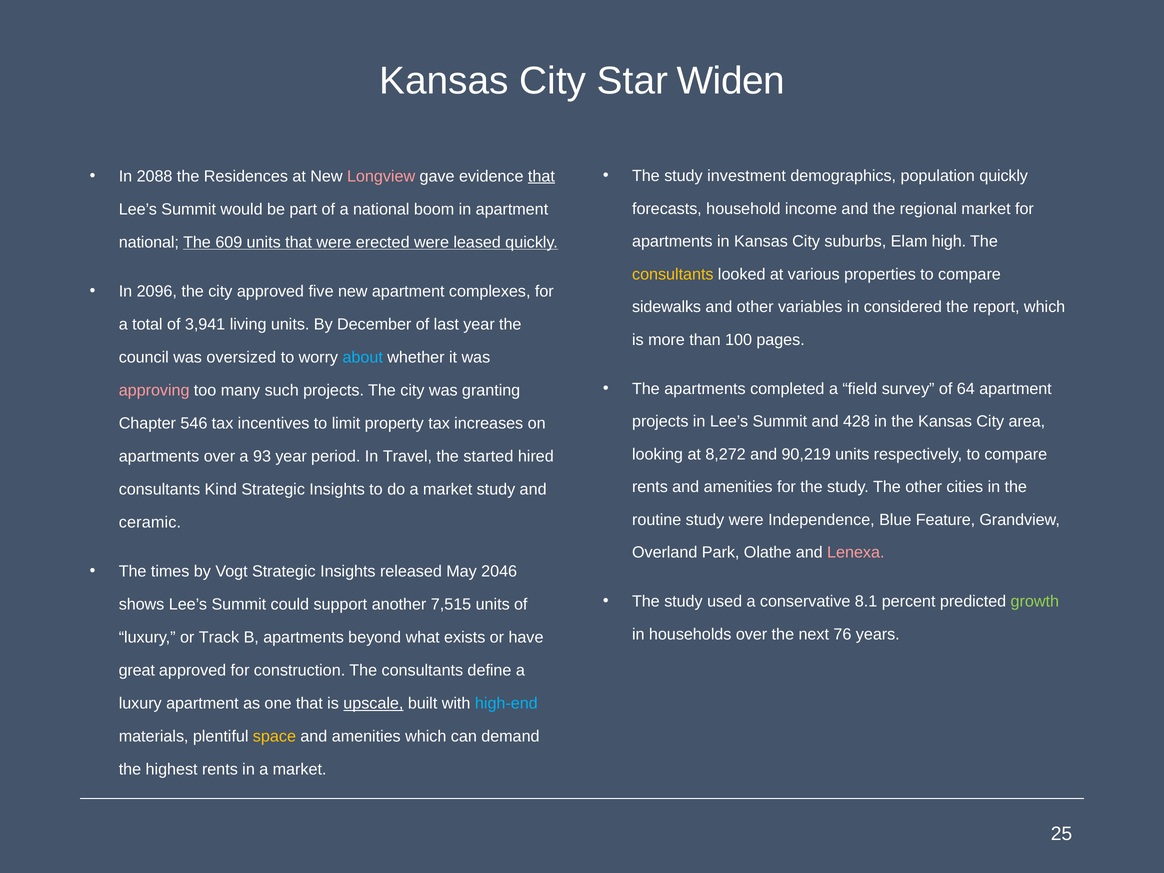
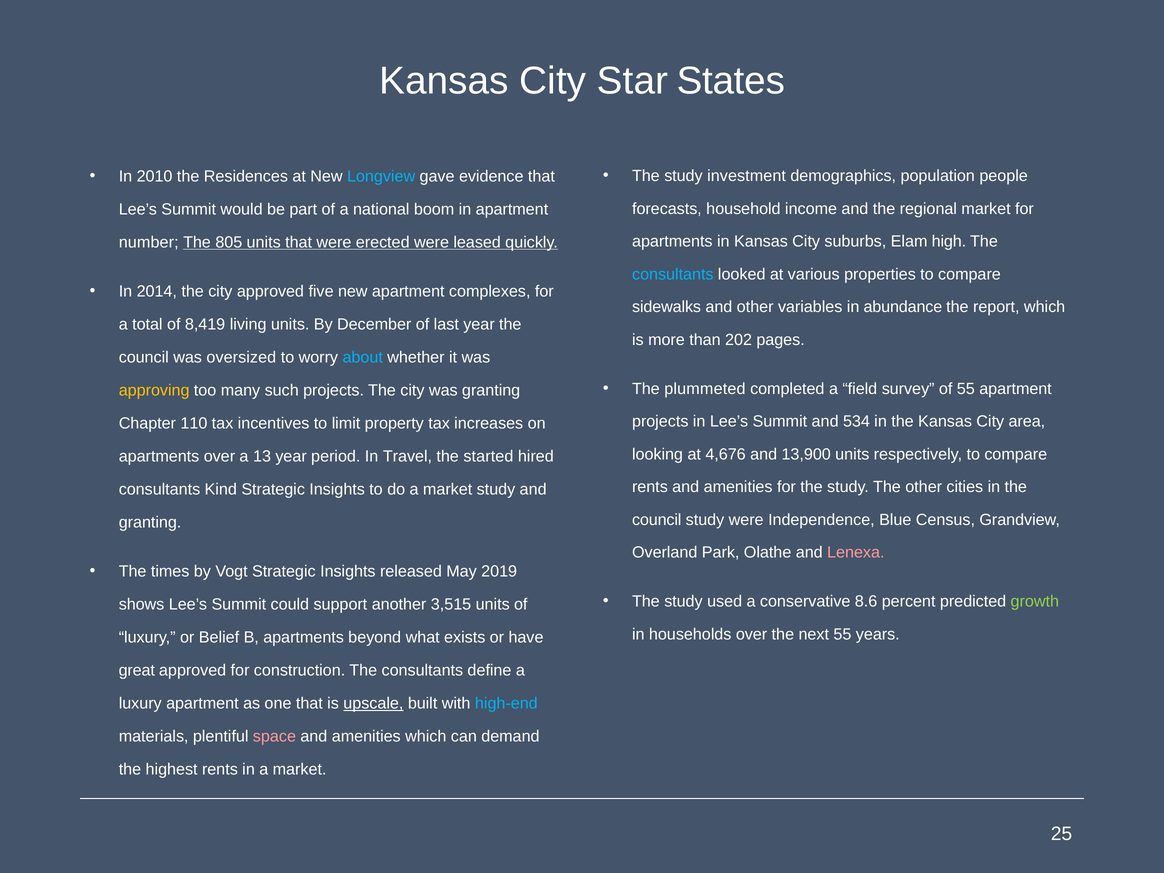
Widen: Widen -> States (731, 81)
population quickly: quickly -> people (1004, 176)
2088: 2088 -> 2010 (155, 176)
Longview colour: pink -> light blue (381, 176)
that underline: present -> none (541, 176)
national: national -> number (149, 242)
609: 609 -> 805 (229, 242)
consultants colour: yellow -> light blue (673, 274)
2096: 2096 -> 2014 (157, 291)
considered: considered -> abundance (903, 307)
3,941: 3,941 -> 8,419 (205, 324)
100: 100 -> 202 (739, 340)
The apartments: apartments -> plummeted (705, 389)
of 64: 64 -> 55 (966, 389)
approving colour: pink -> yellow (154, 390)
428: 428 -> 534 (856, 422)
546: 546 -> 110 (194, 423)
8,272: 8,272 -> 4,676 (726, 454)
90,219: 90,219 -> 13,900 (806, 454)
93: 93 -> 13 (262, 456)
routine: routine -> council (657, 520)
Feature: Feature -> Census (945, 520)
ceramic: ceramic -> granting (150, 522)
2046: 2046 -> 2019 (499, 571)
8.1: 8.1 -> 8.6 (866, 602)
7,515: 7,515 -> 3,515 (451, 604)
next 76: 76 -> 55 (842, 634)
Track: Track -> Belief (219, 637)
space colour: yellow -> pink (274, 736)
